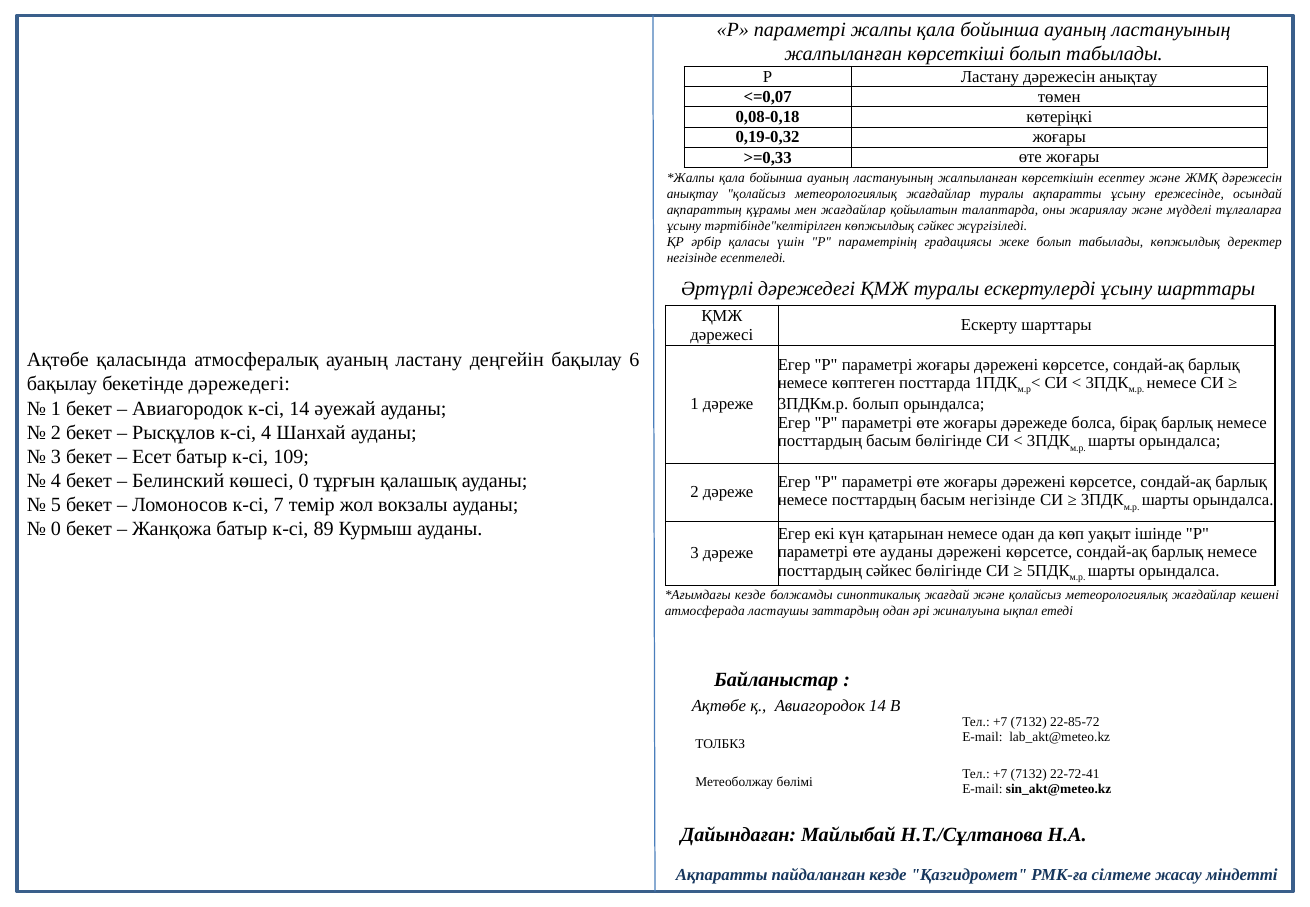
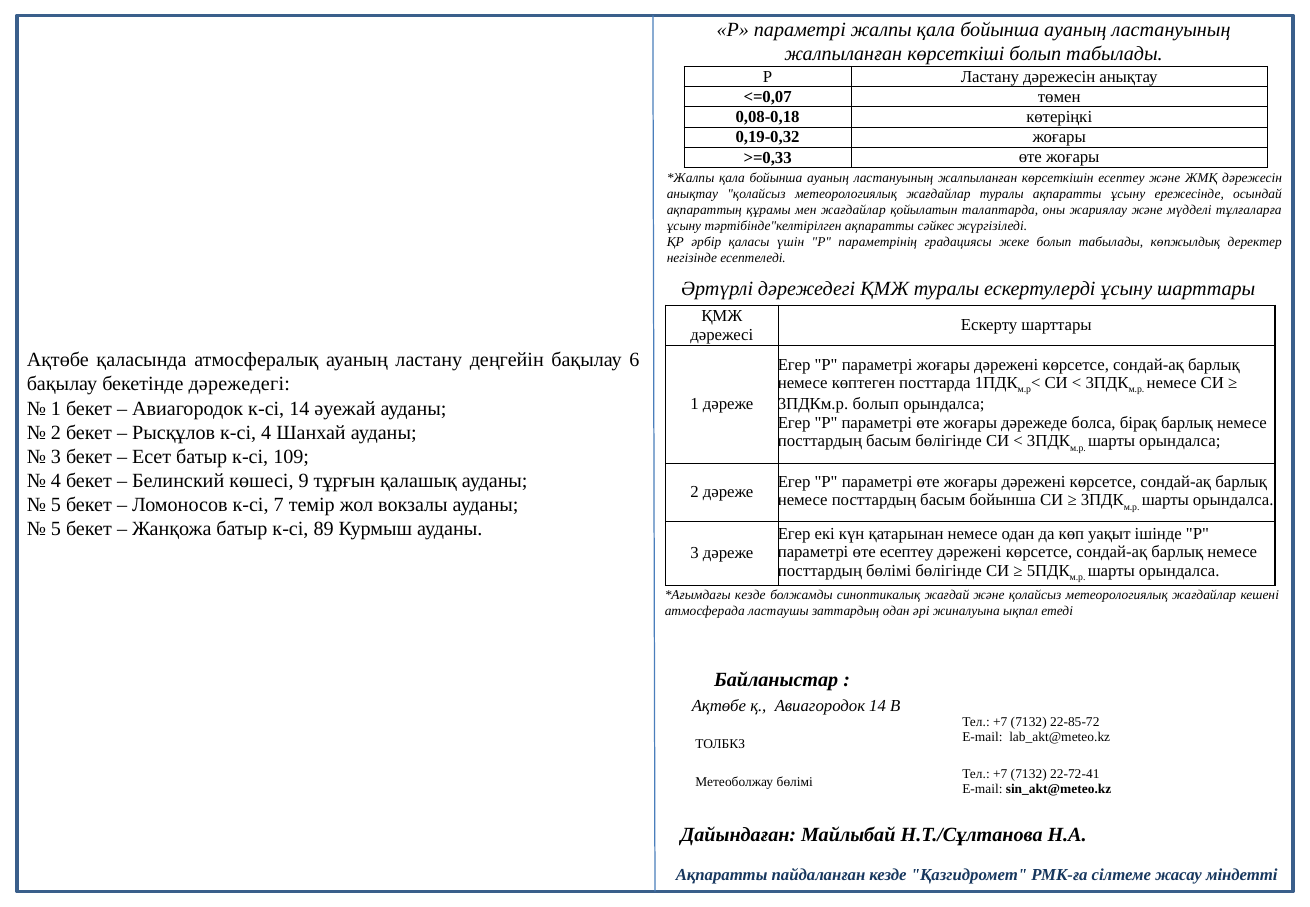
тәртібінде"келтірілген көпжылдық: көпжылдық -> ақпаратты (879, 226)
көшесі 0: 0 -> 9 (304, 481)
басым негізінде: негізінде -> бойынша (1003, 500)
0: 0 -> 5 (56, 529)
өте ауданы: ауданы -> есептеу (907, 552)
посттардың сәйкес: сәйкес -> бөлімі (889, 571)
